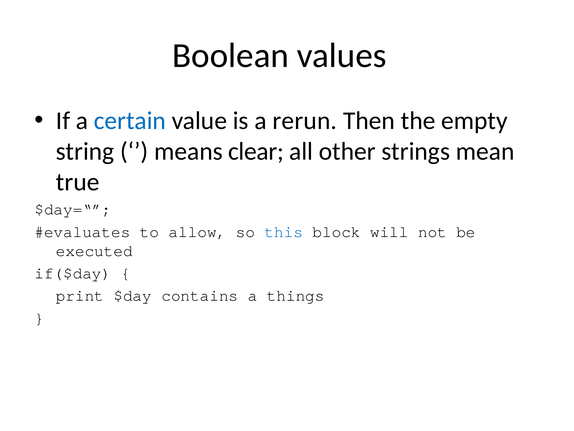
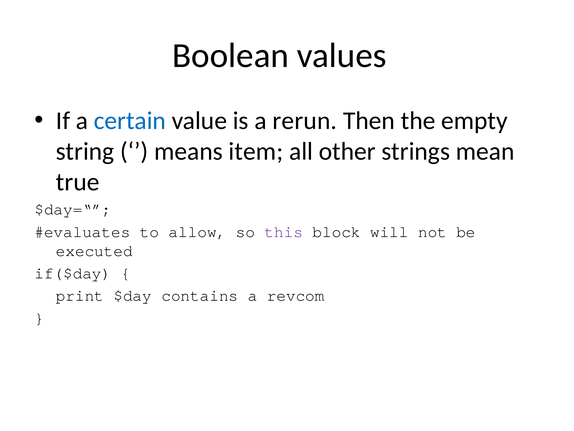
clear: clear -> item (256, 151)
this colour: blue -> purple (284, 231)
things: things -> revcom (296, 295)
